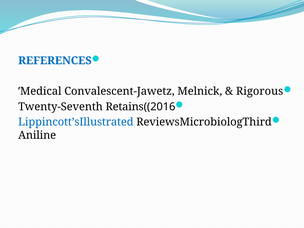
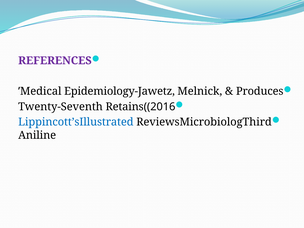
REFERENCES colour: blue -> purple (55, 61)
Convalescent-Jawetz: Convalescent-Jawetz -> Epidemiology-Jawetz (120, 91)
Rigorous: Rigorous -> Produces (260, 91)
